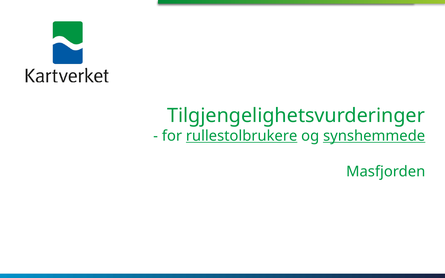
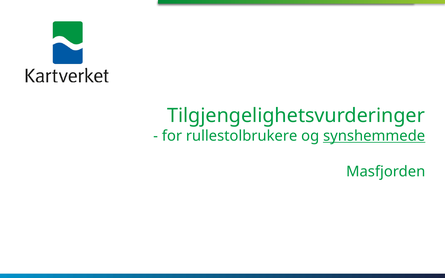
rullestolbrukere underline: present -> none (242, 136)
